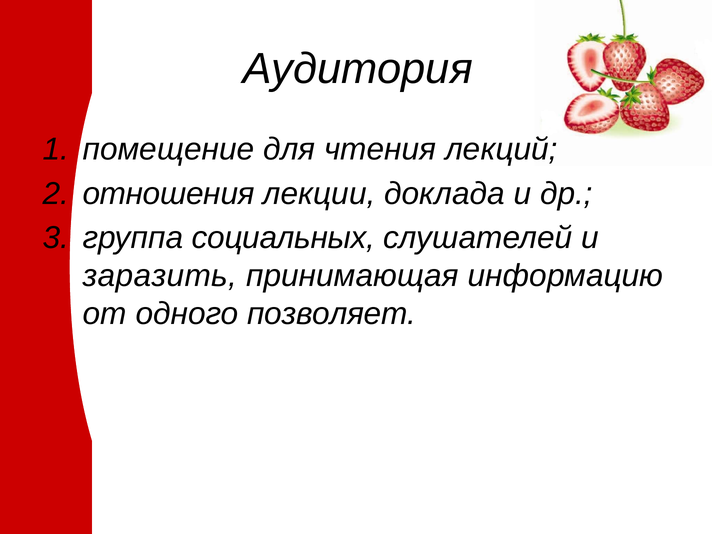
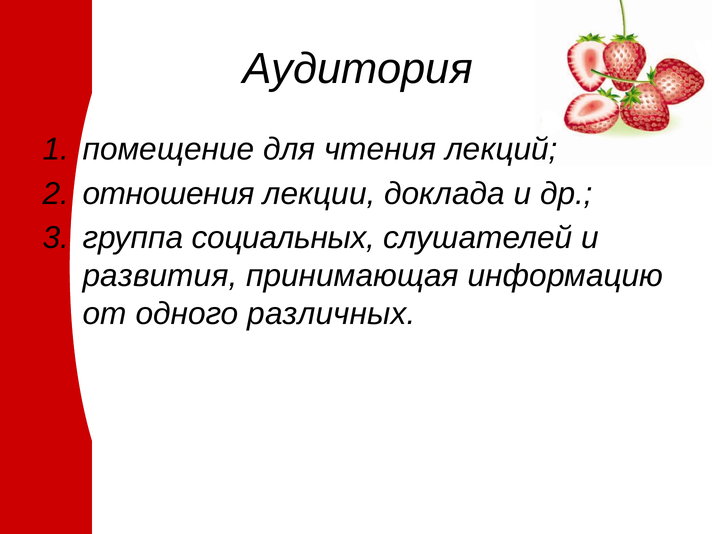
заразить: заразить -> развития (160, 276)
позволяет: позволяет -> различных (331, 314)
